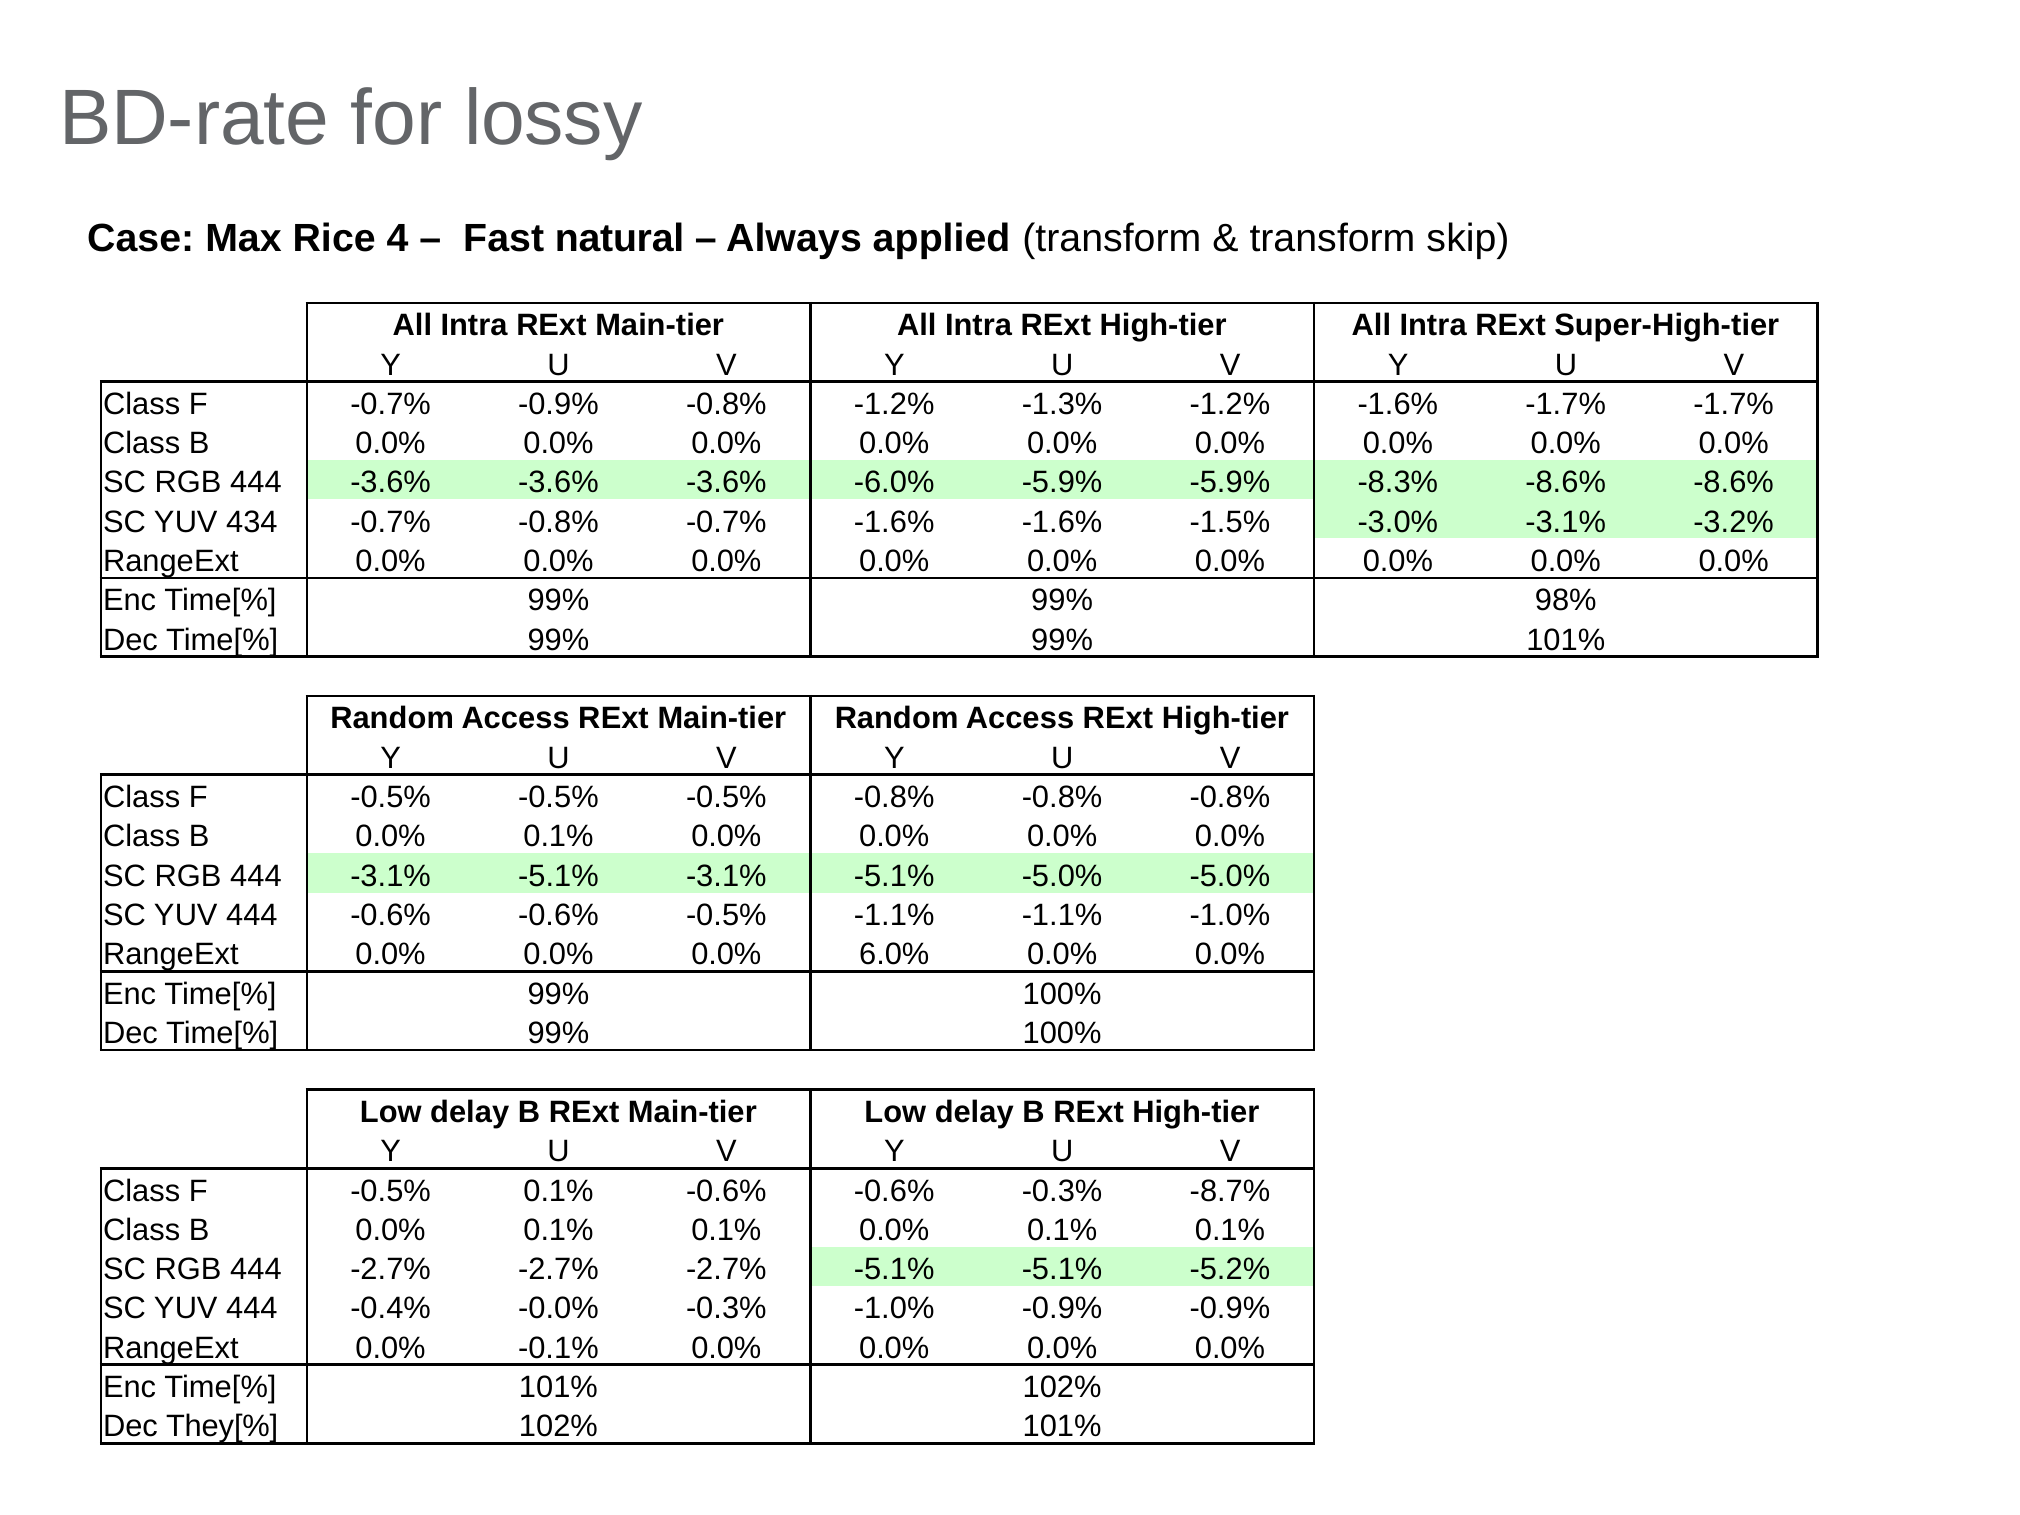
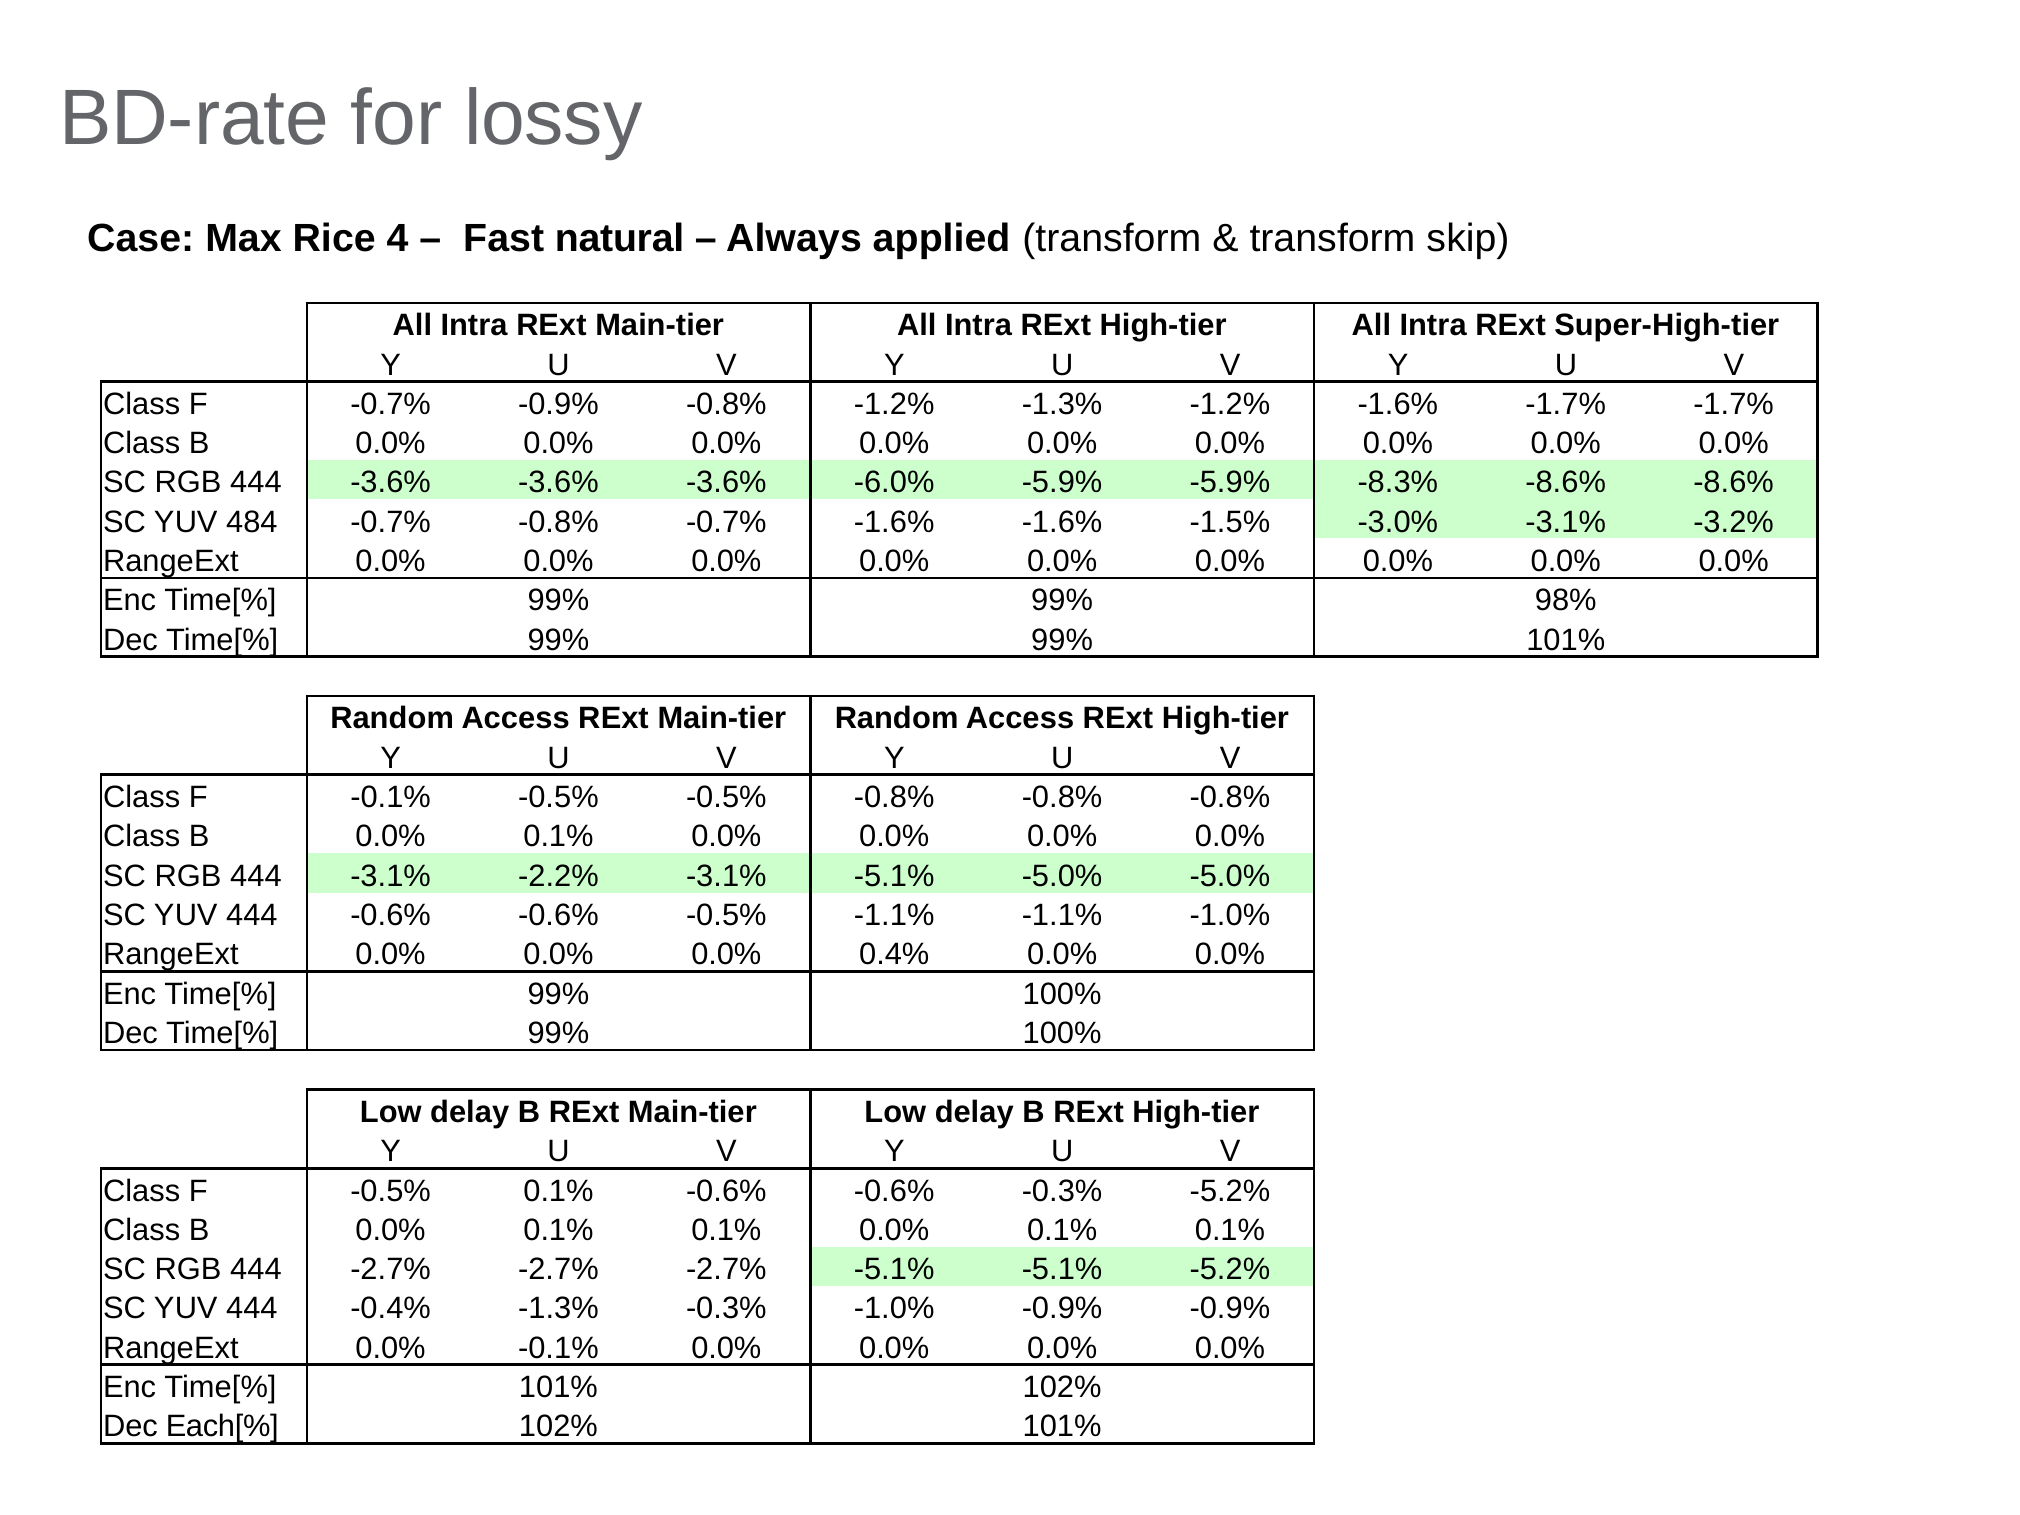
434: 434 -> 484 (252, 522)
-0.5%: -0.5% -> -0.1% (391, 797)
444 -3.1% -5.1%: -5.1% -> -2.2% (558, 876)
6.0%: 6.0% -> 0.4% (894, 955)
-0.3% -8.7%: -8.7% -> -5.2% (1230, 1191)
-0.4% -0.0%: -0.0% -> -1.3% (558, 1309)
They[%: They[% -> Each[% (222, 1427)
